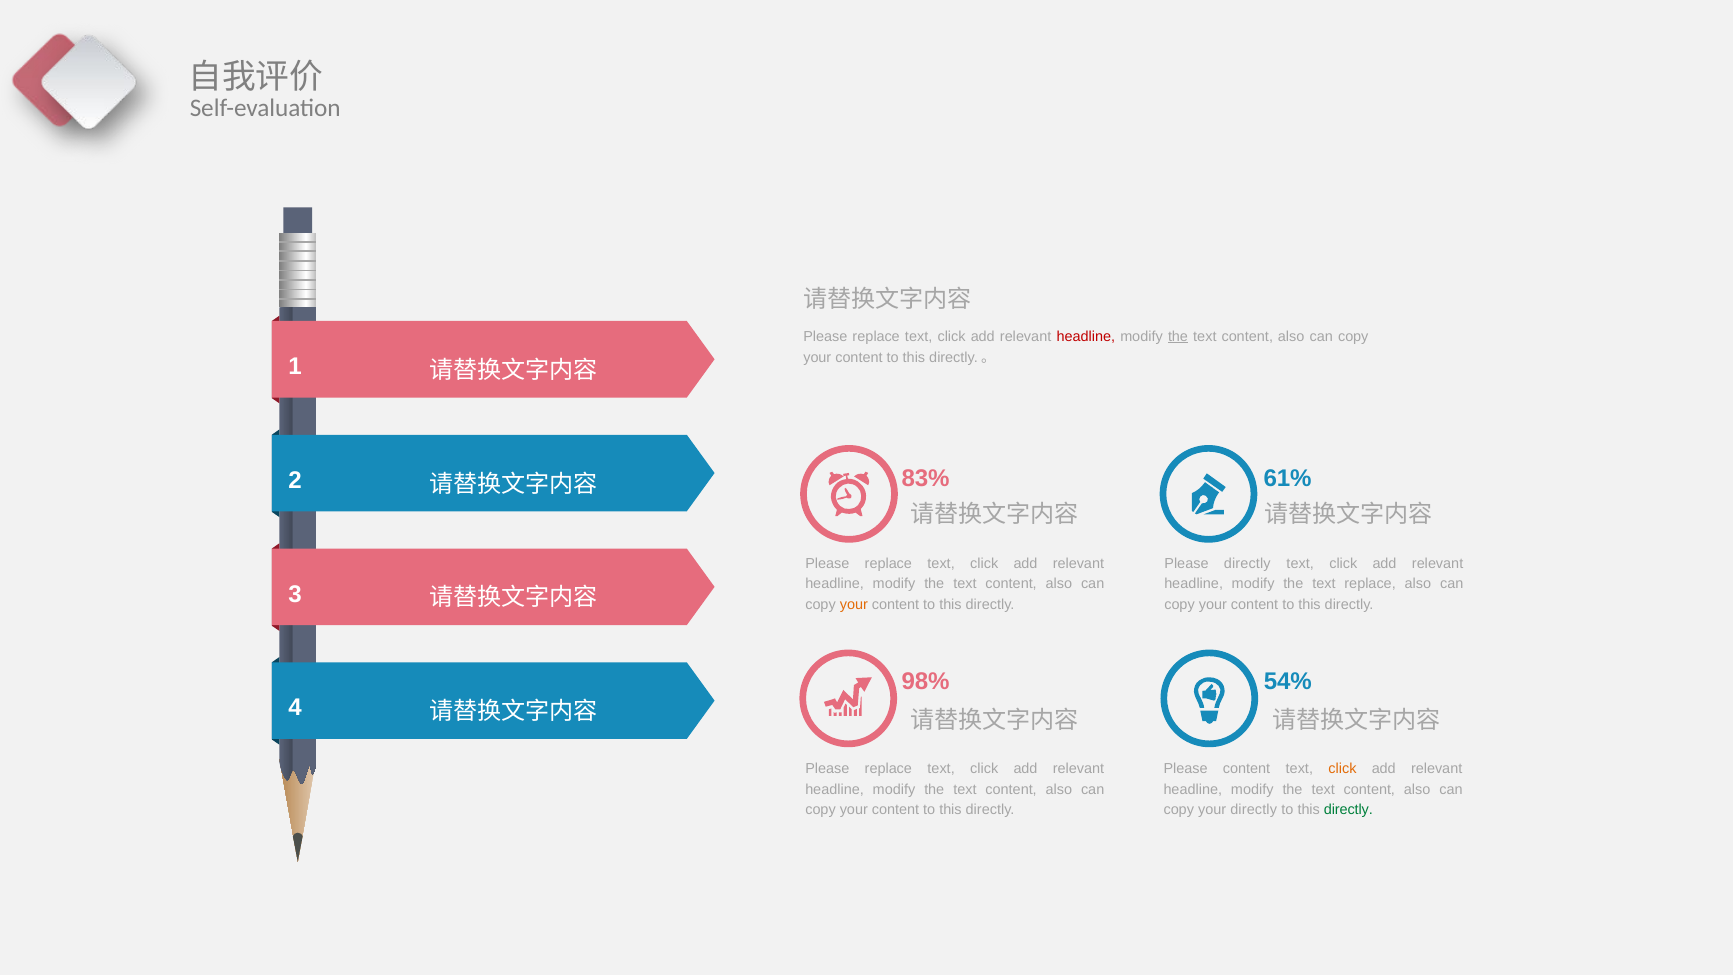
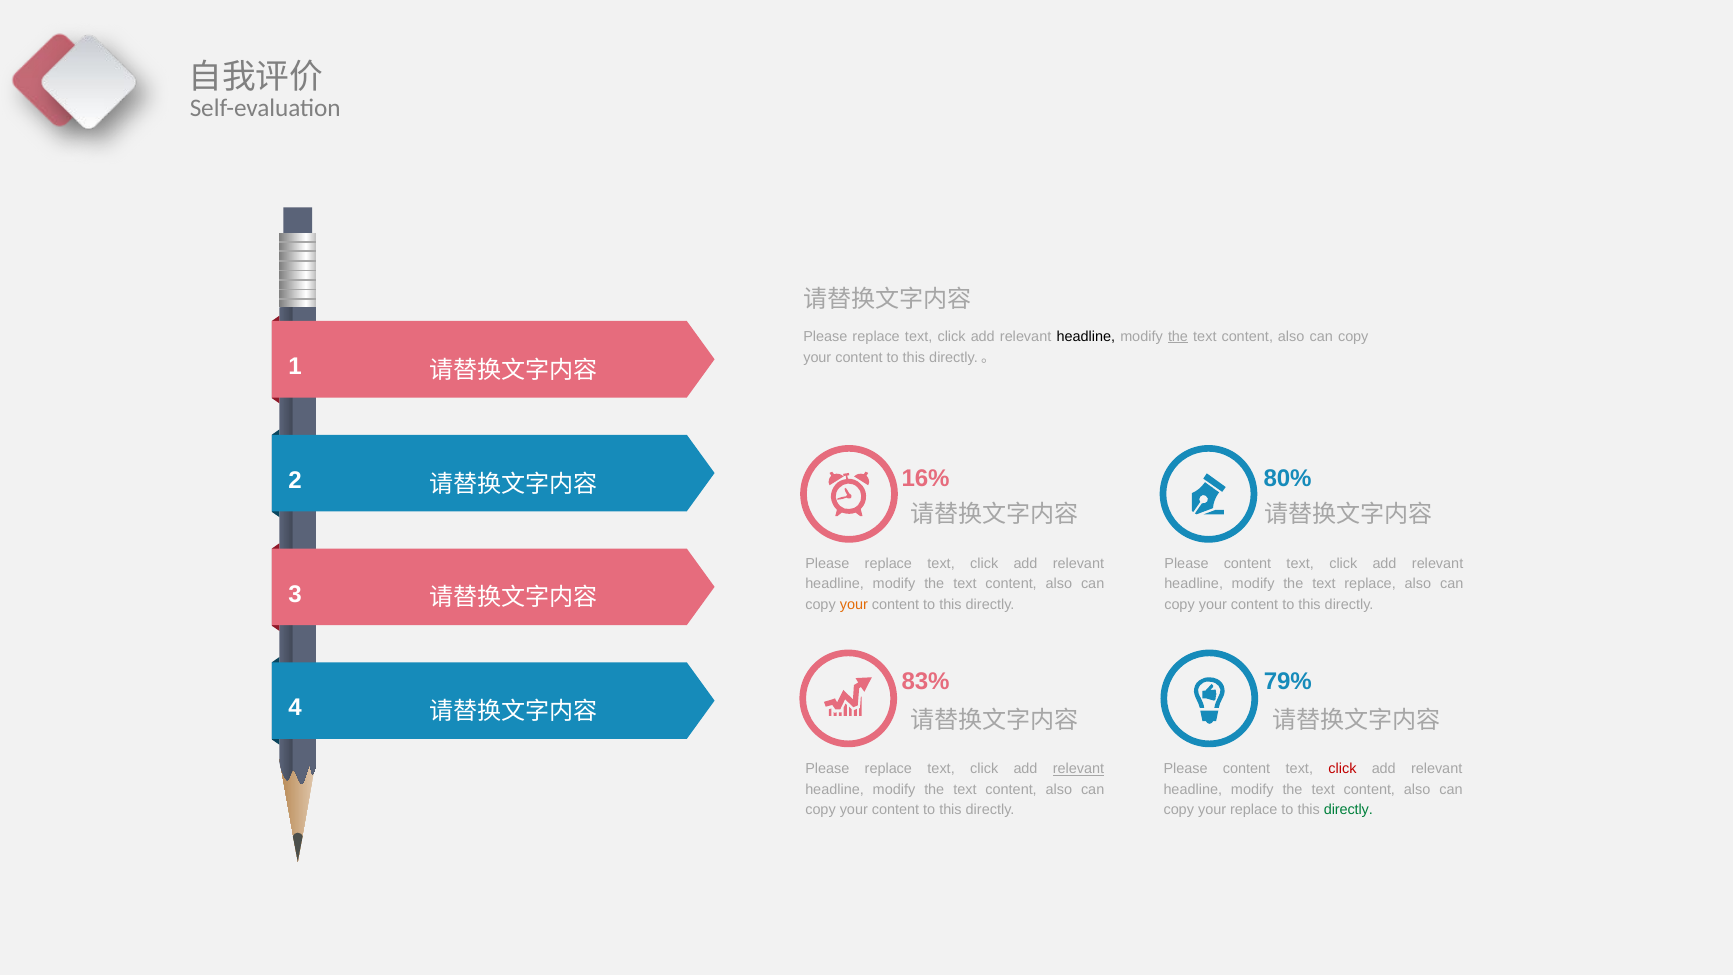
headline colour: red -> black (1086, 337)
83%: 83% -> 16% (926, 478)
61%: 61% -> 80% (1288, 478)
directly: directly -> content (1247, 563)
98%: 98% -> 83% (926, 682)
54%: 54% -> 79% (1288, 682)
relevant underline: none -> present (1079, 769)
click colour: orange -> red (1343, 769)
your directly: directly -> replace (1254, 810)
